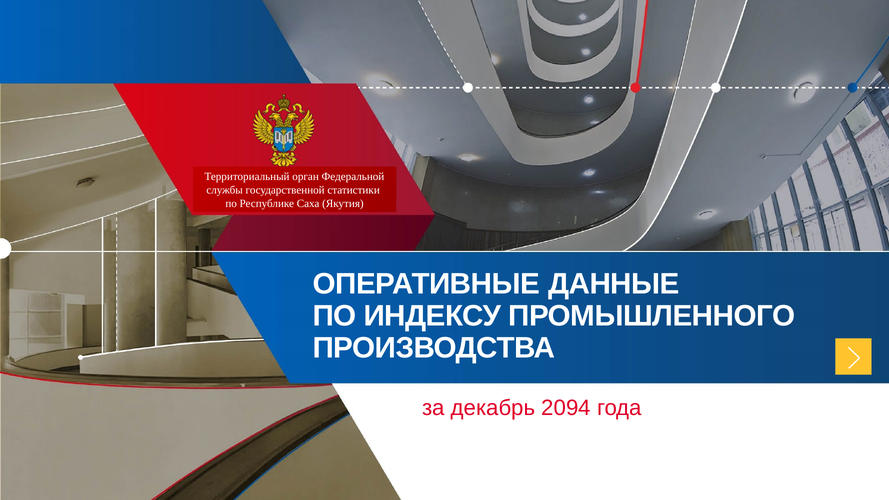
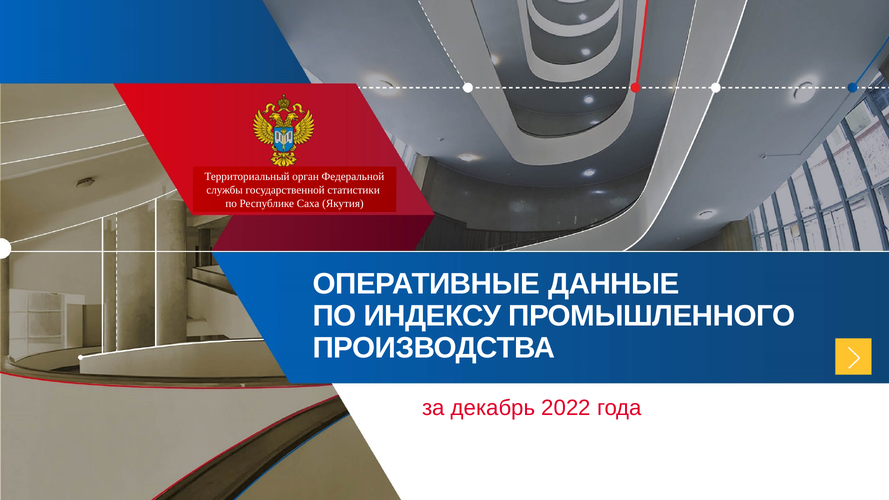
2094: 2094 -> 2022 (566, 408)
